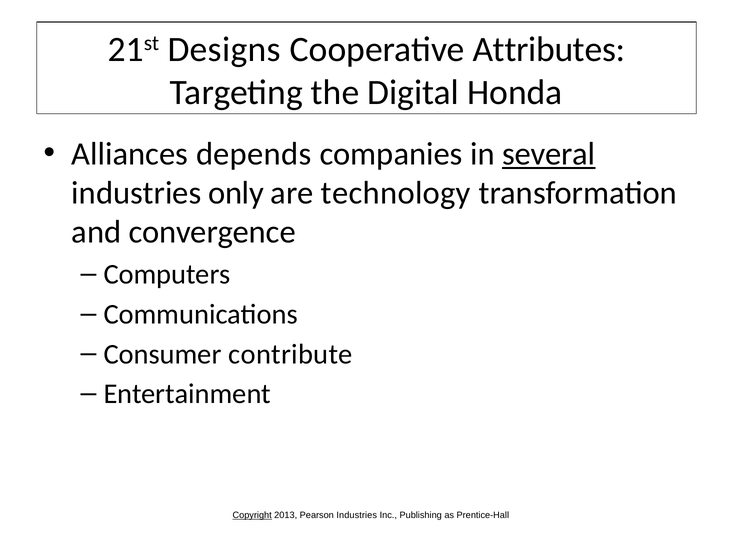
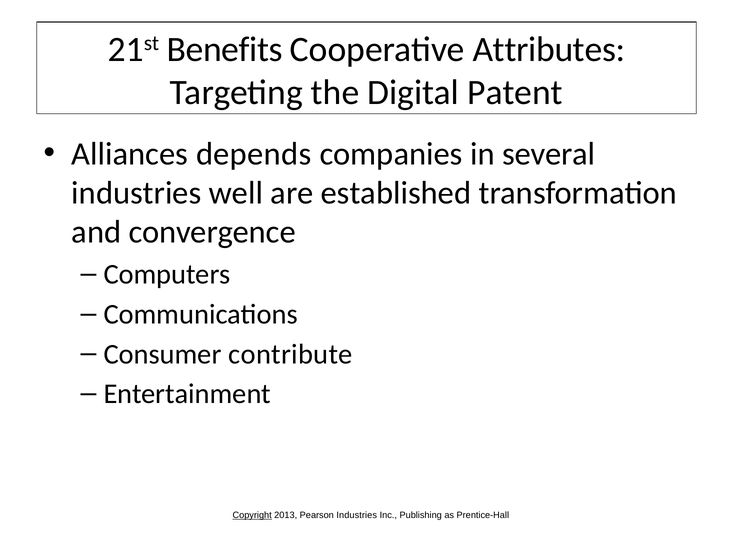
Designs: Designs -> Benefits (225, 50)
Honda: Honda -> Patent (515, 92)
several underline: present -> none (549, 154)
only: only -> well (236, 193)
technology: technology -> established (396, 193)
